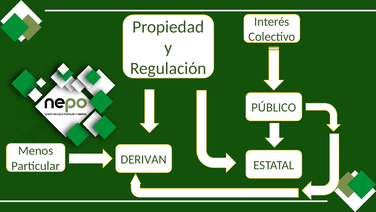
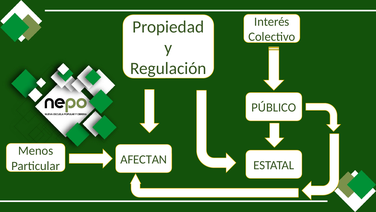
DERIVAN: DERIVAN -> AFECTAN (144, 159)
